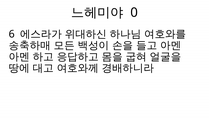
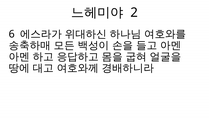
0: 0 -> 2 (134, 13)
